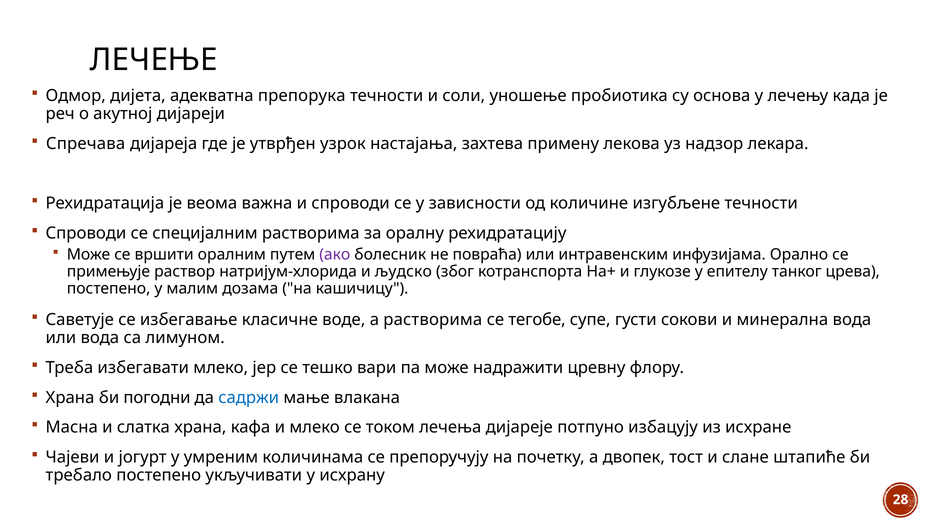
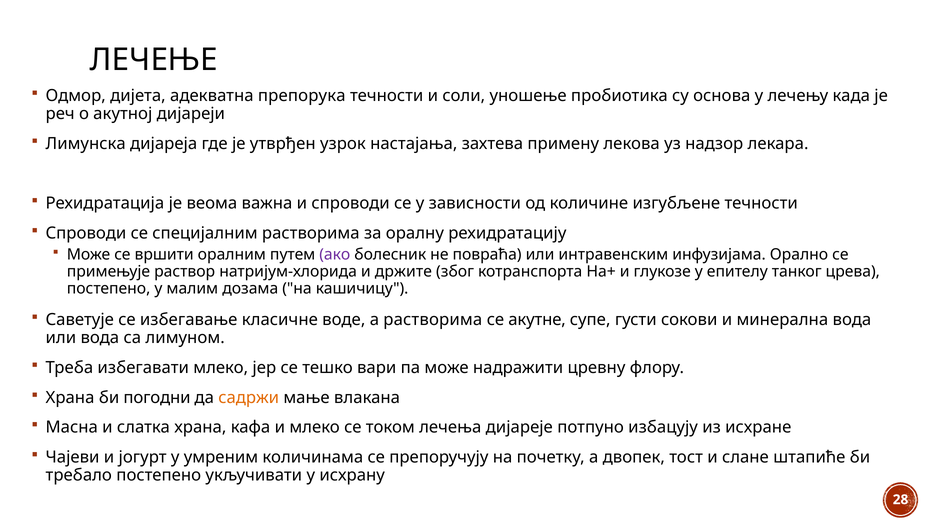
Спречава: Спречава -> Лимунска (86, 143)
људско: људско -> држите (403, 271)
тегобе: тегобе -> акутне (537, 320)
садржи colour: blue -> orange (249, 398)
